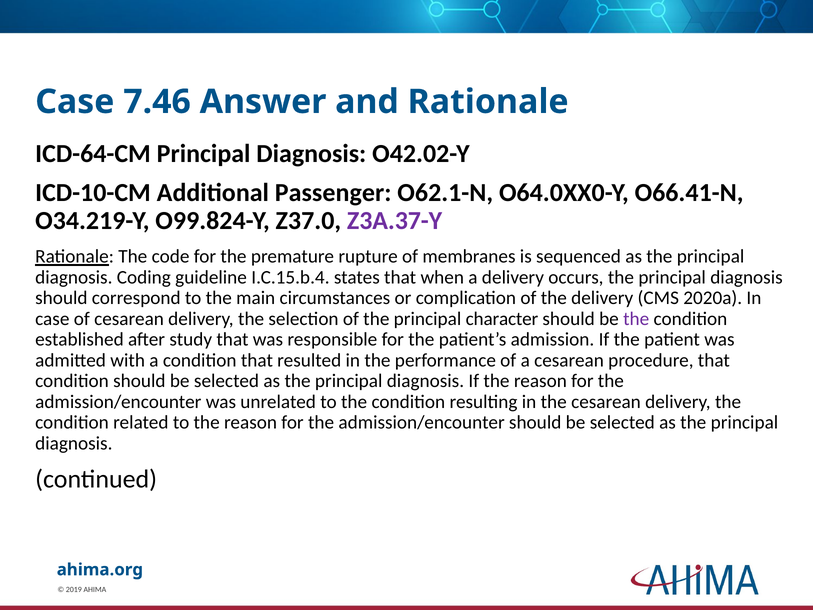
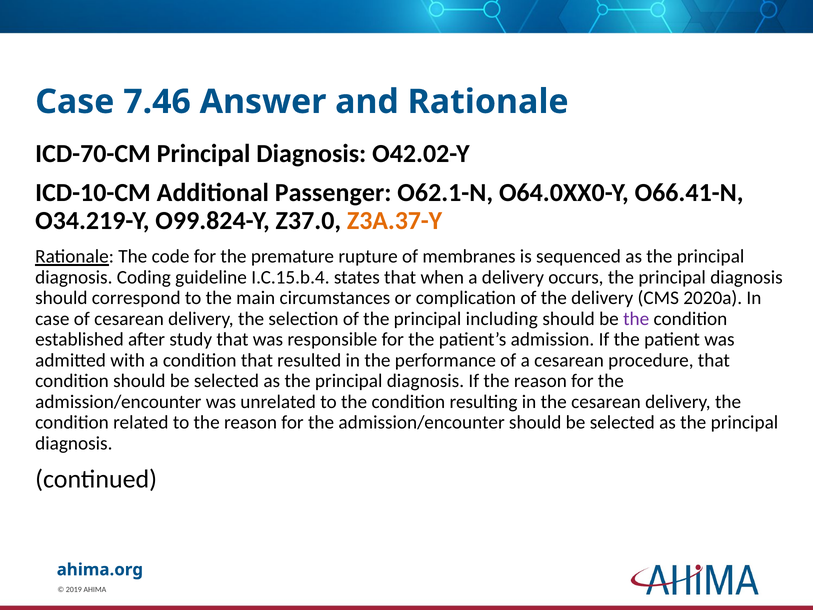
ICD-64-CM: ICD-64-CM -> ICD-70-CM (93, 153)
Z3A.37-Y colour: purple -> orange (395, 221)
character: character -> including (502, 319)
